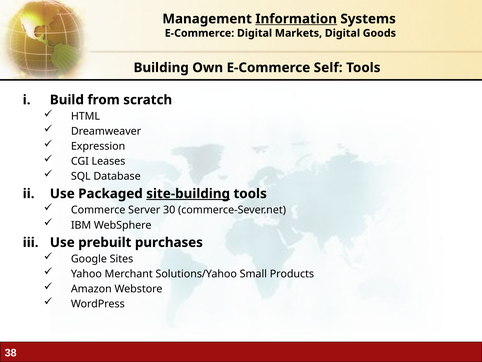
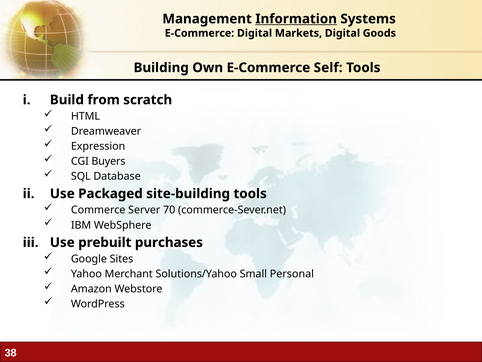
Leases: Leases -> Buyers (108, 161)
site-building underline: present -> none (188, 193)
30: 30 -> 70 (169, 210)
Products: Products -> Personal (292, 274)
